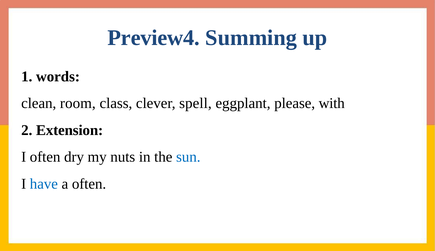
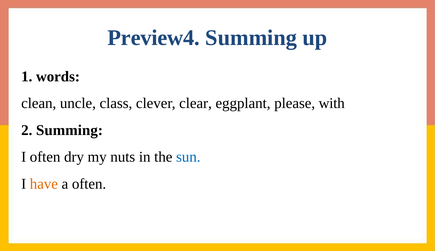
room: room -> uncle (78, 103)
spell: spell -> clear (196, 103)
2 Extension: Extension -> Summing (69, 130)
have colour: blue -> orange (44, 183)
